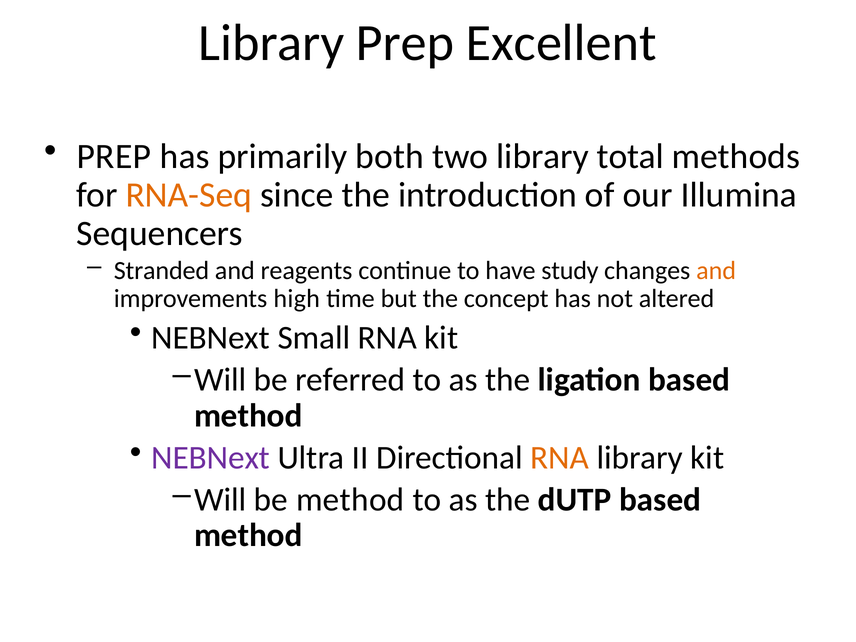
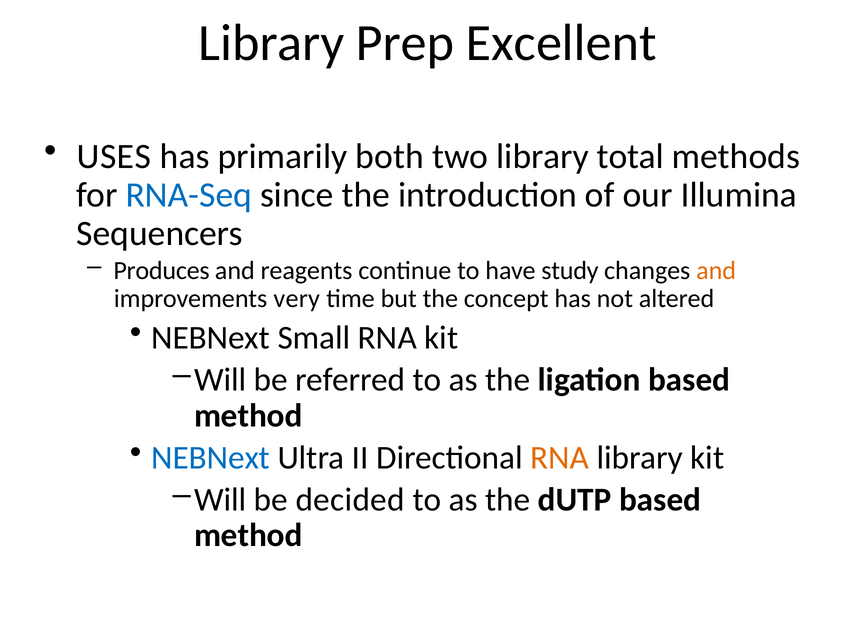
PREP: PREP -> USES (114, 157)
RNA-Seq colour: orange -> blue (189, 195)
Stranded: Stranded -> Produces (162, 270)
high: high -> very (297, 299)
NEBNext colour: purple -> blue (211, 458)
be method: method -> decided (350, 500)
